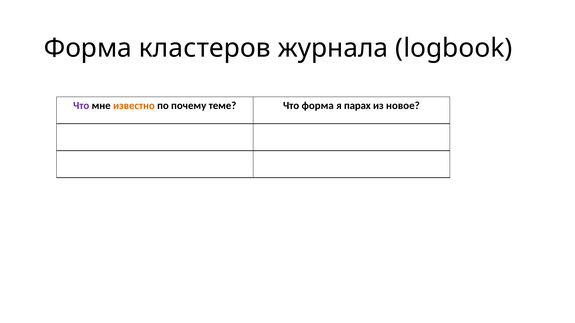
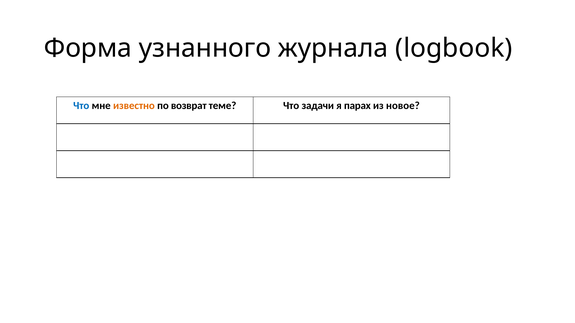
кластеров: кластеров -> узнанного (205, 48)
Что colour: purple -> blue (81, 106)
почему: почему -> возврат (189, 106)
Что форма: форма -> задачи (318, 106)
